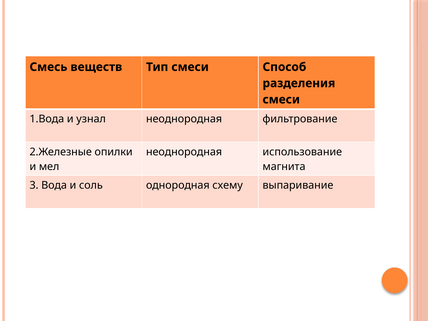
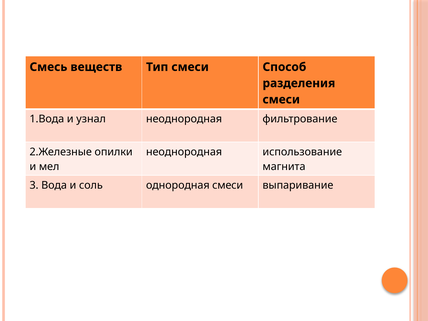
однородная схему: схему -> смеси (228, 185)
